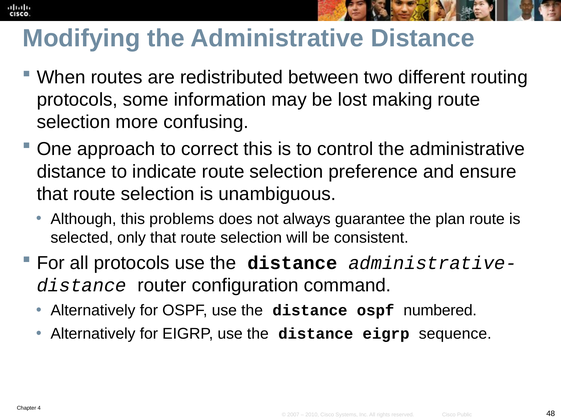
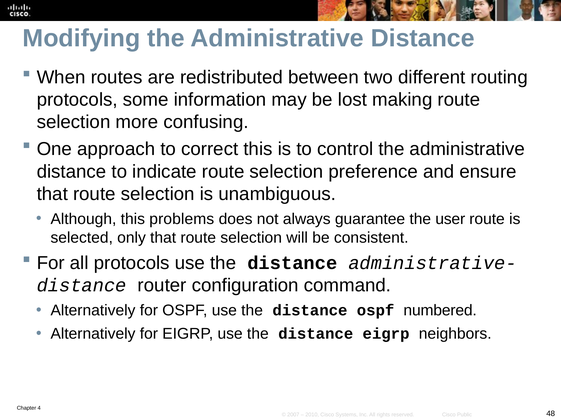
plan: plan -> user (450, 219)
sequence: sequence -> neighbors (455, 334)
